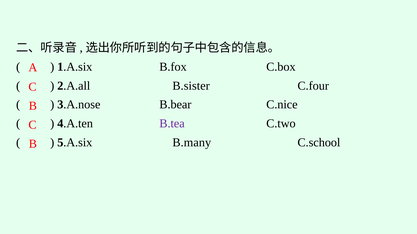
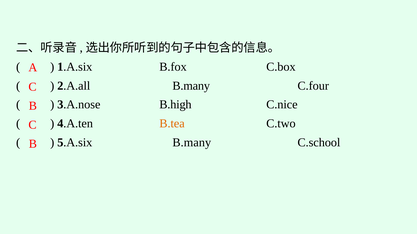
2.A.all B.sister: B.sister -> B.many (191, 86)
B.bear: B.bear -> B.high (175, 105)
B.tea colour: purple -> orange (172, 124)
